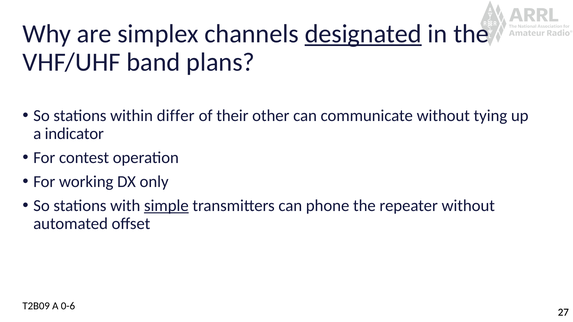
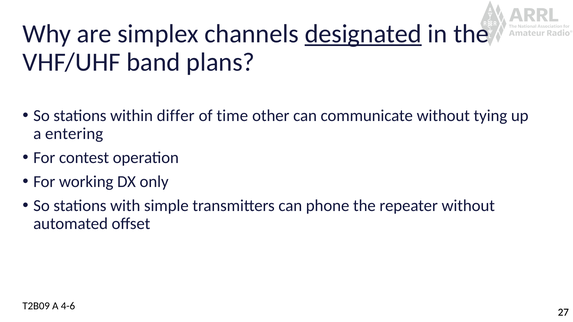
their: their -> time (232, 116)
indicator: indicator -> entering (74, 134)
simple underline: present -> none (166, 206)
0-6: 0-6 -> 4-6 (68, 306)
